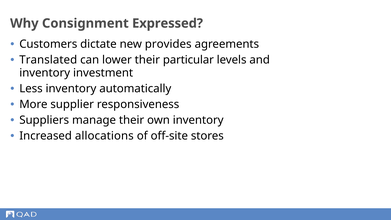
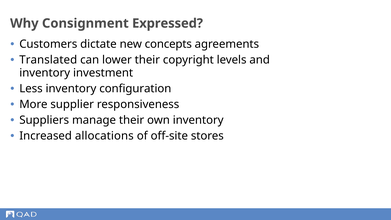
provides: provides -> concepts (168, 44)
particular: particular -> copyright (188, 60)
automatically: automatically -> configuration (135, 89)
